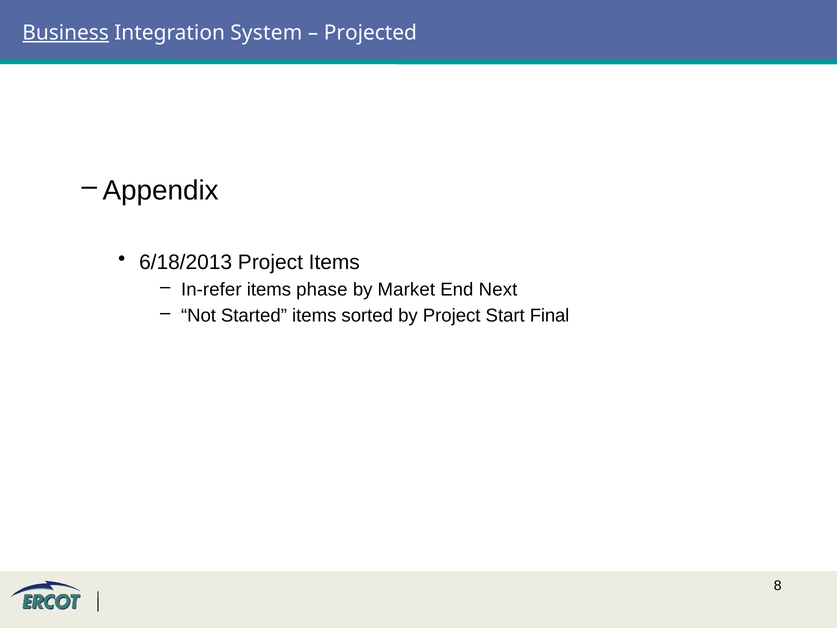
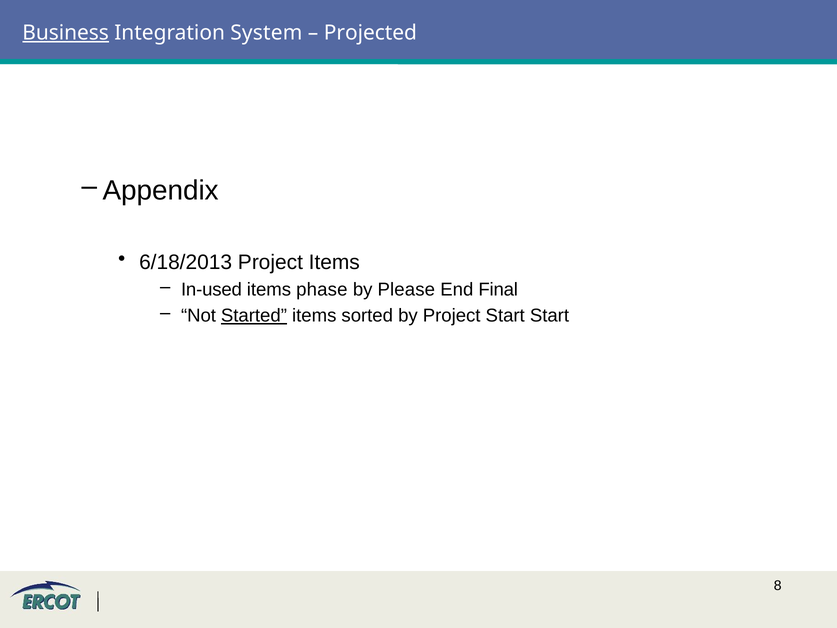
In-refer: In-refer -> In-used (211, 290)
Market: Market -> Please (406, 290)
Next: Next -> Final (498, 290)
Started underline: none -> present (254, 316)
Start Final: Final -> Start (549, 316)
